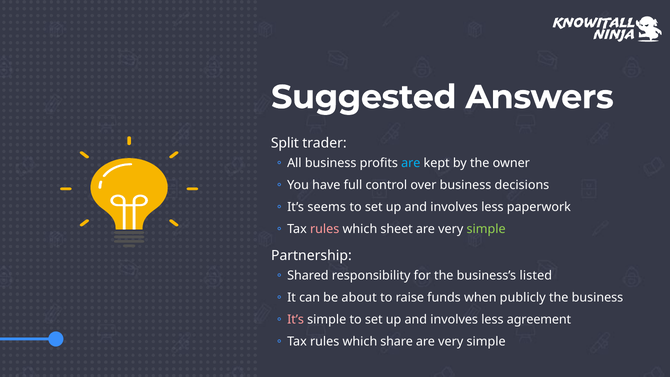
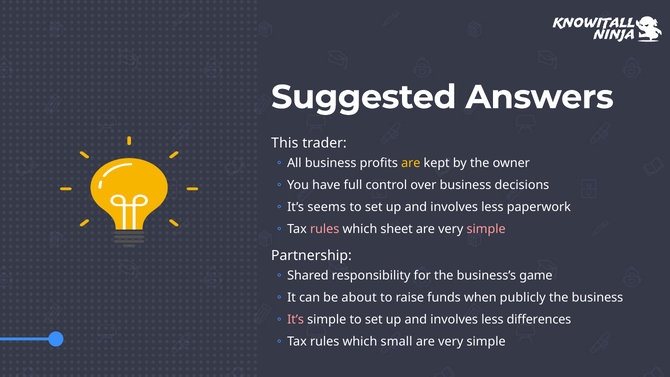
Split: Split -> This (285, 143)
are colour: light blue -> yellow (411, 163)
simple colour: light green -> pink (486, 229)
listed: listed -> game (536, 276)
agreement: agreement -> differences (539, 320)
share: share -> small (397, 342)
